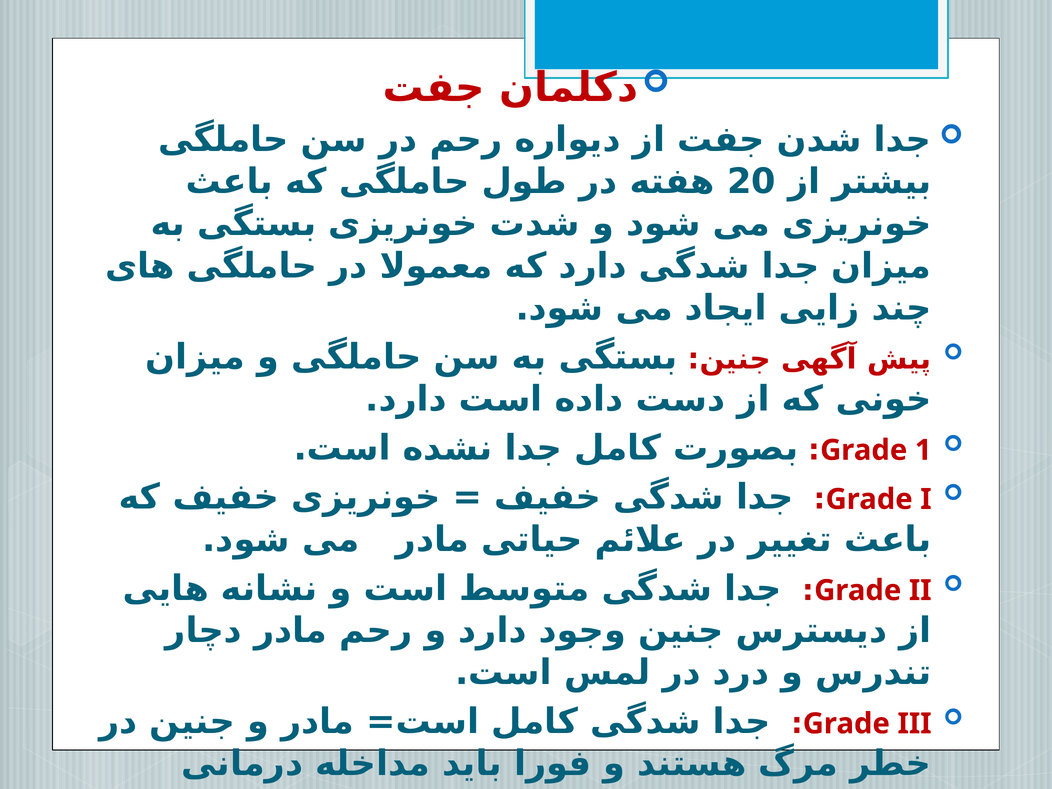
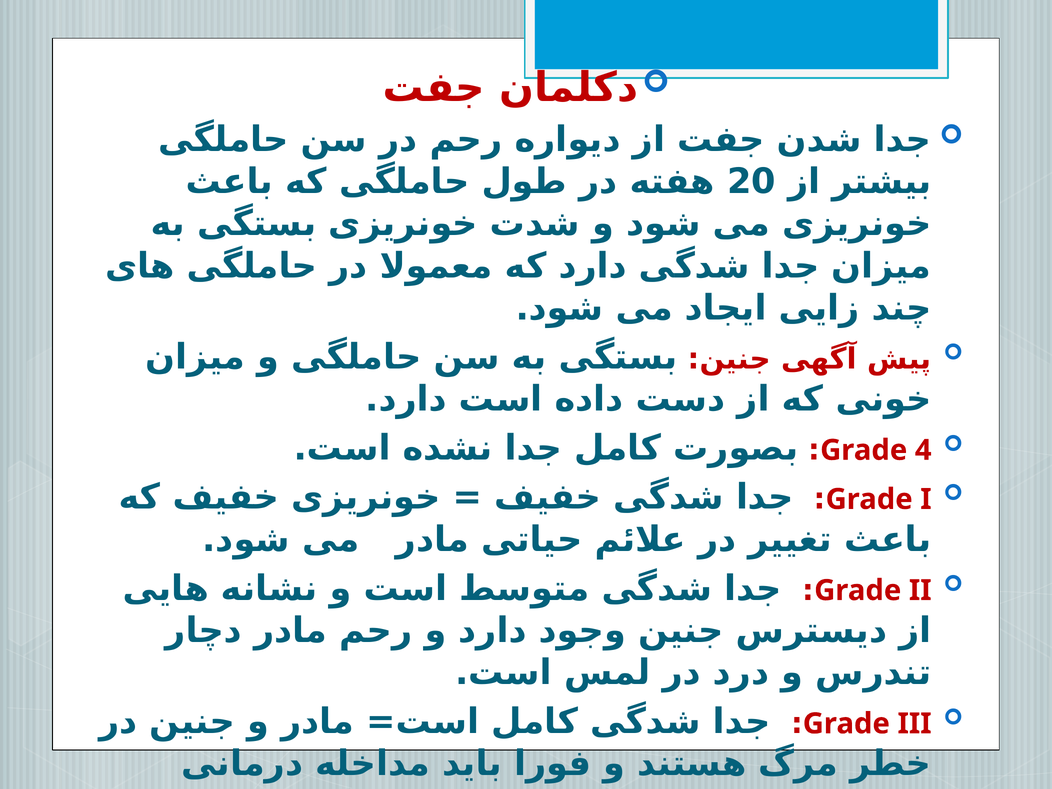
1: 1 -> 4 (923, 450)
